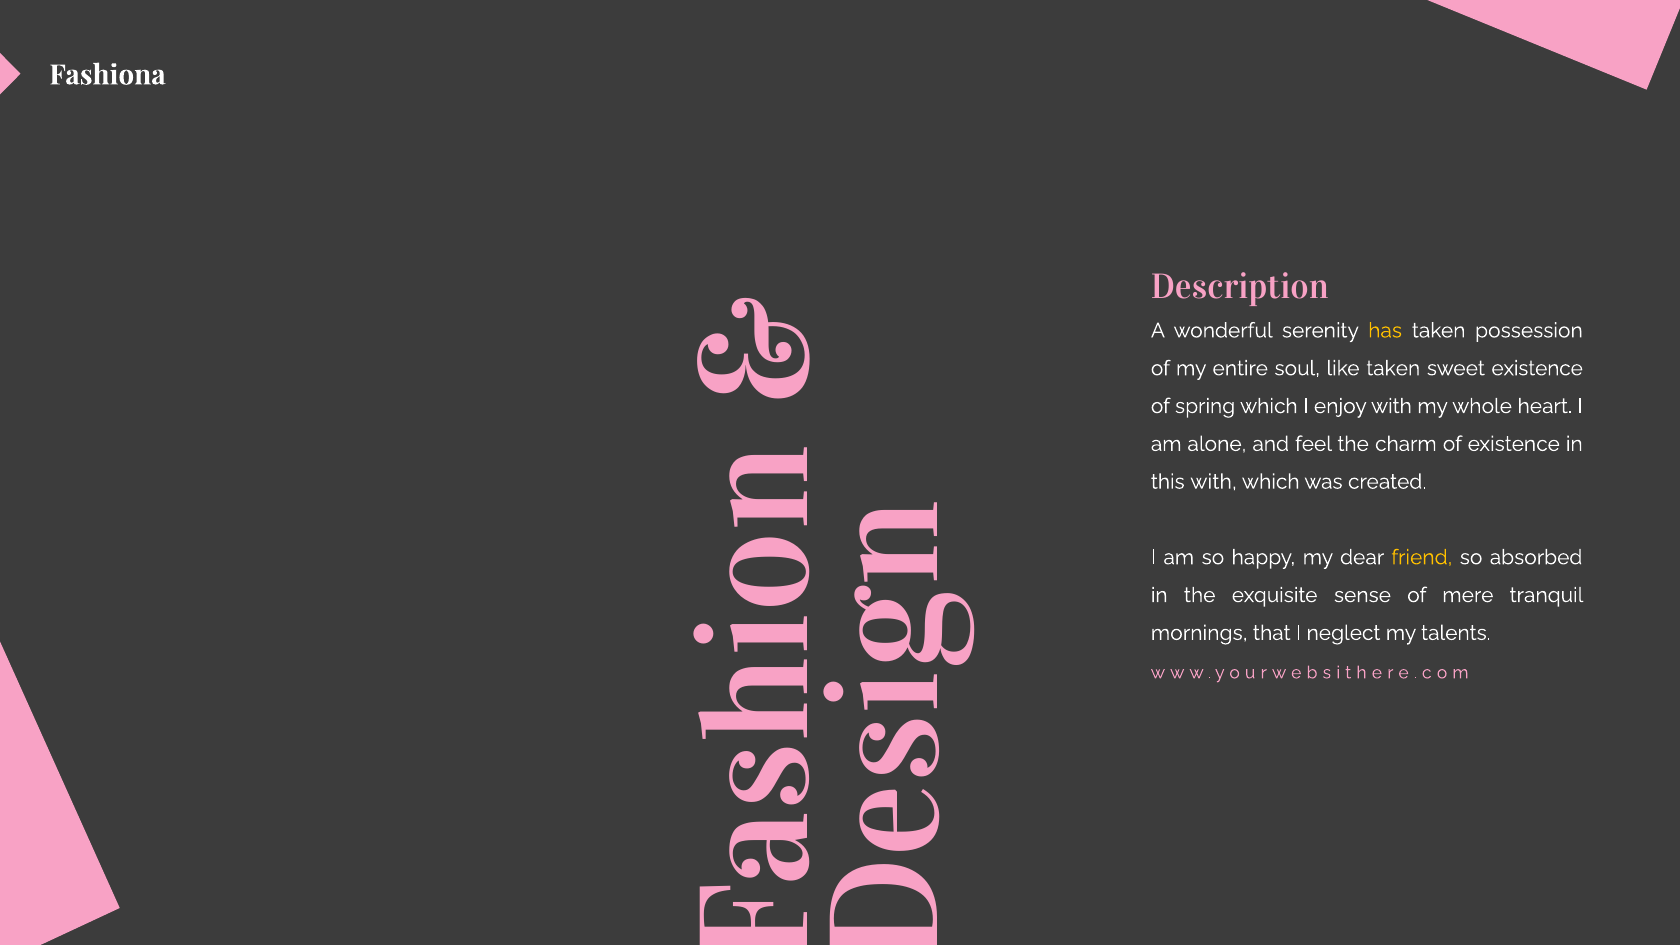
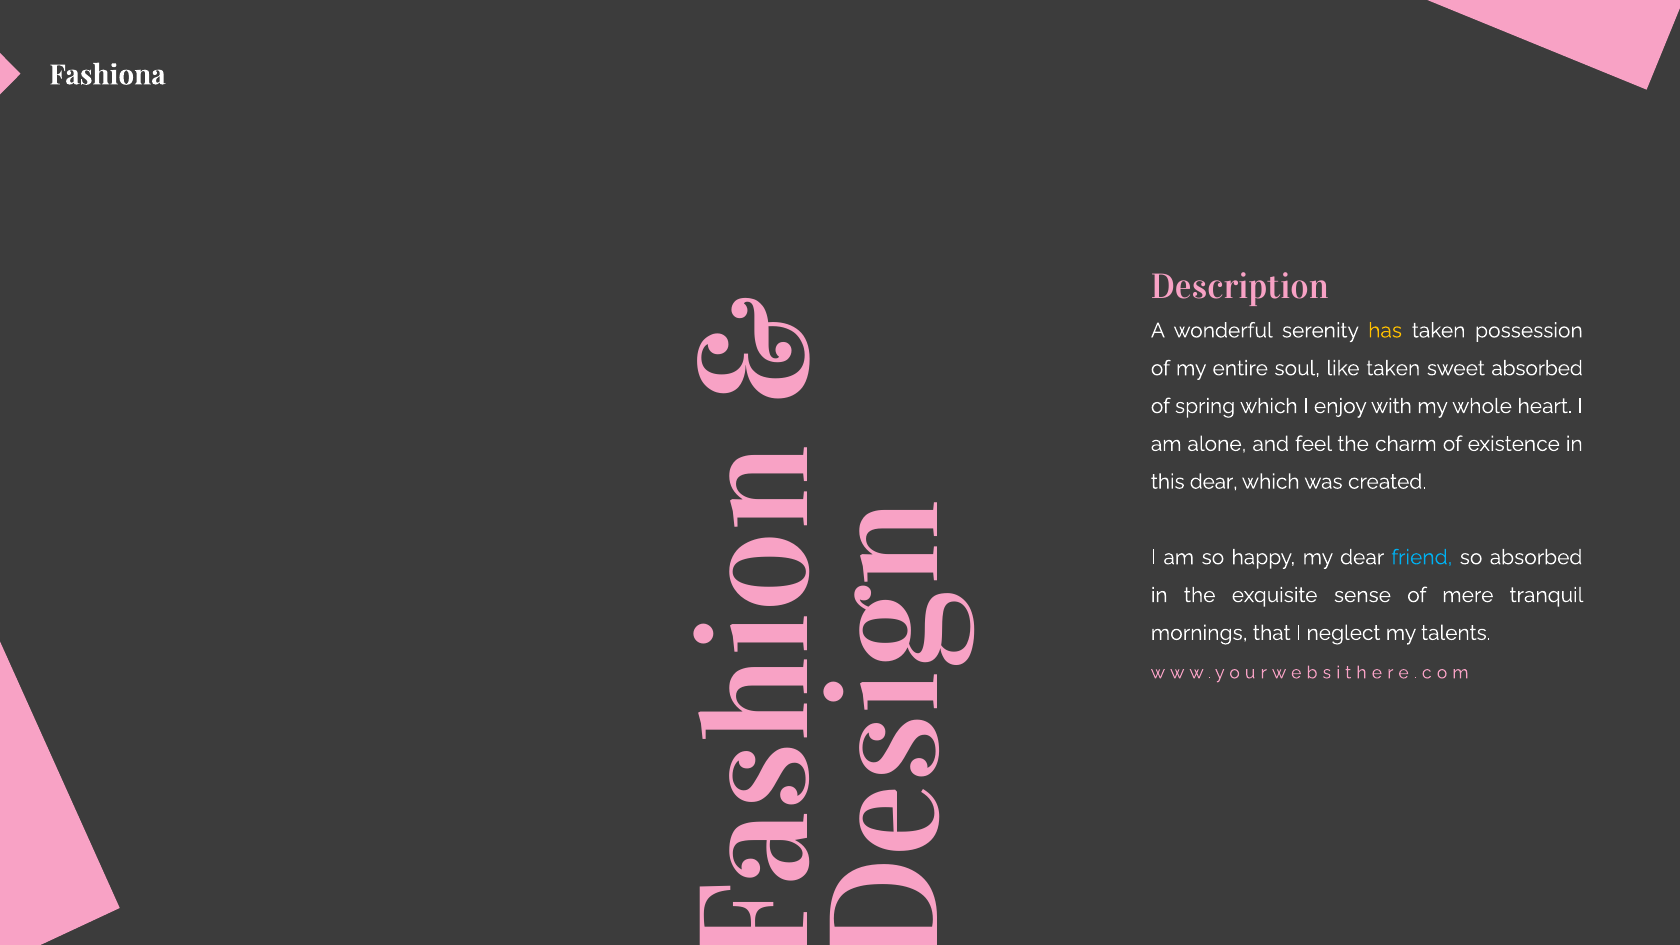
sweet existence: existence -> absorbed (1537, 368)
this with: with -> dear (1214, 482)
friend colour: yellow -> light blue (1422, 557)
